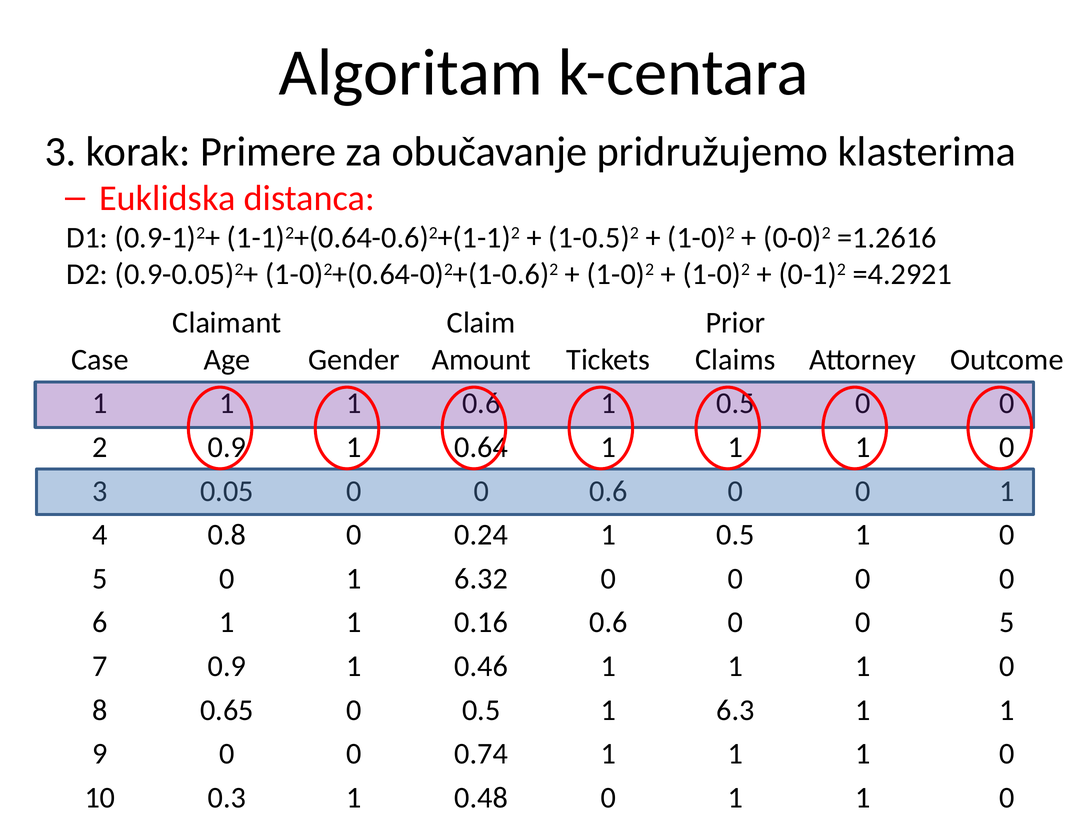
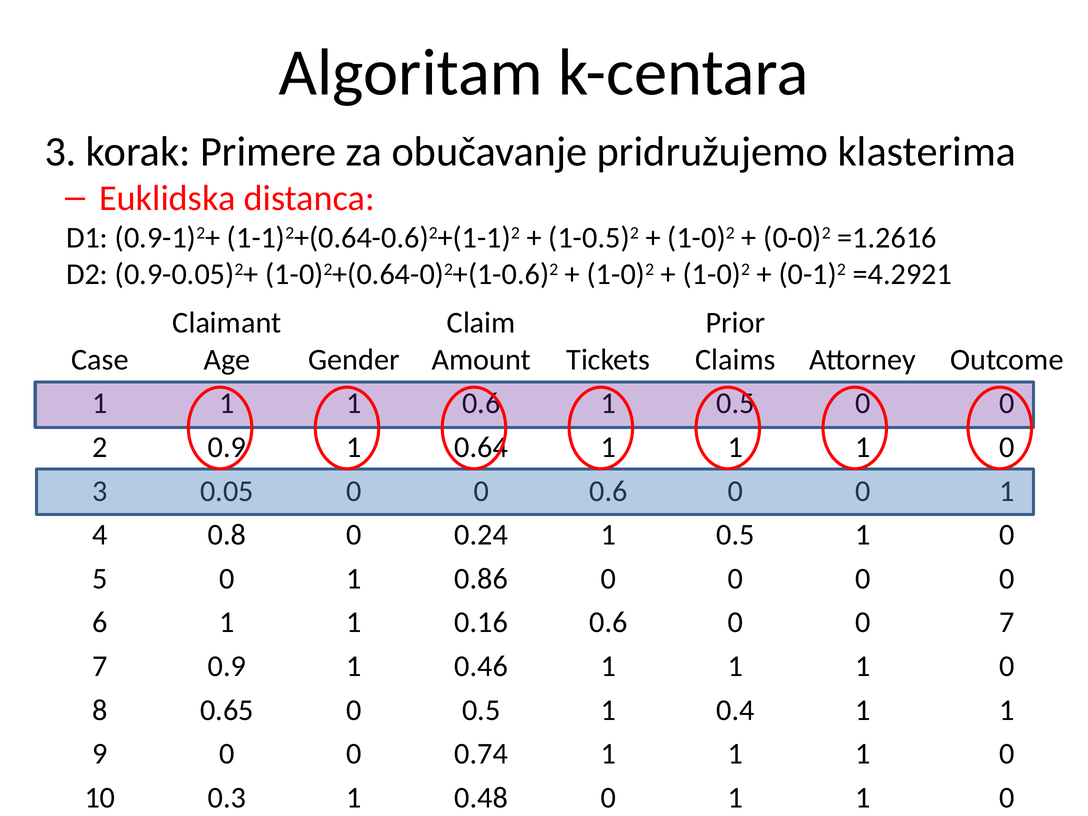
6.32: 6.32 -> 0.86 (481, 579)
0 0 5: 5 -> 7 (1007, 623)
6.3: 6.3 -> 0.4 (736, 710)
